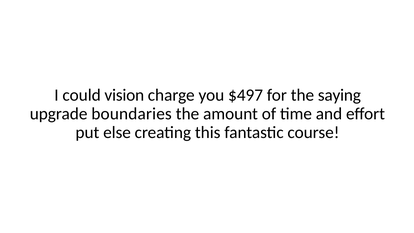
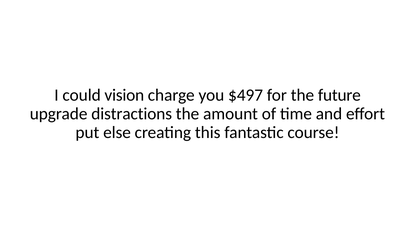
saying: saying -> future (339, 95)
boundaries: boundaries -> distractions (132, 114)
